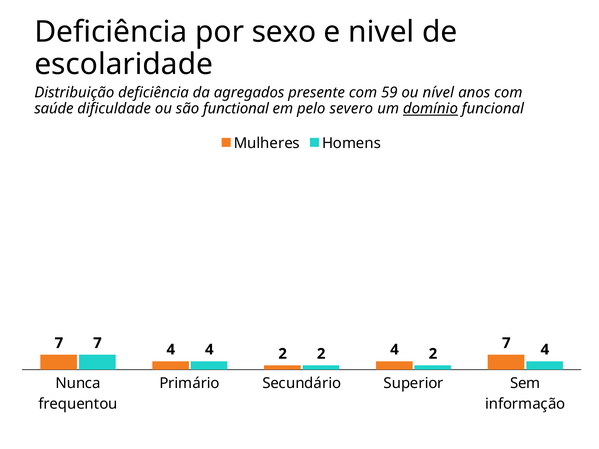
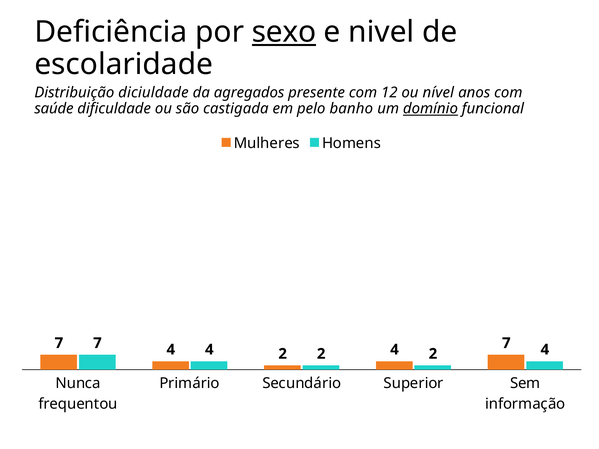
sexo underline: none -> present (284, 32)
Distribuição deficiência: deficiência -> diciuldade (153, 93)
59: 59 -> 12 (389, 93)
functional: functional -> castigada (236, 109)
severo: severo -> banho (351, 109)
